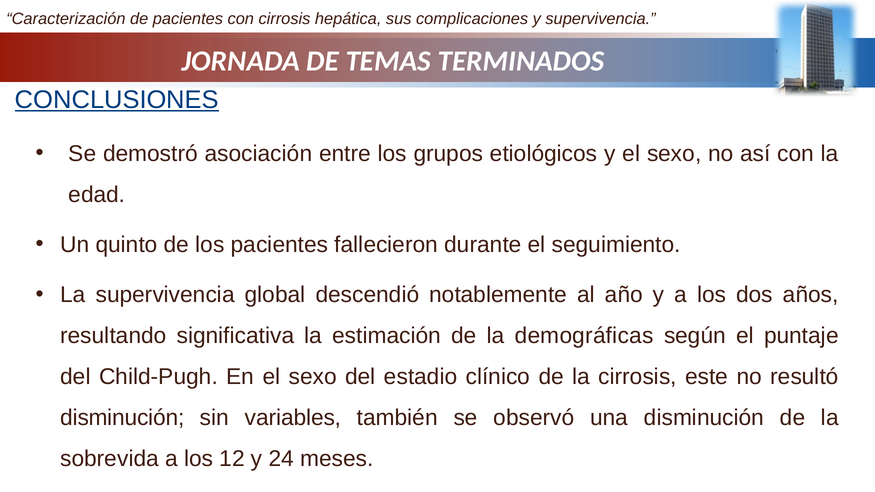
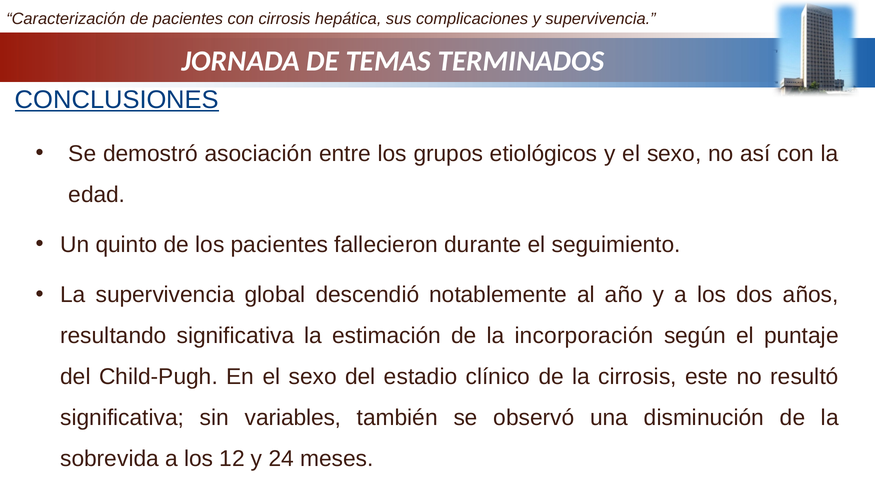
demográficas: demográficas -> incorporación (584, 336)
disminución: disminución -> significativa (122, 418)
